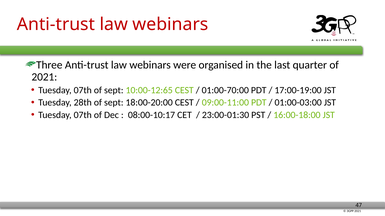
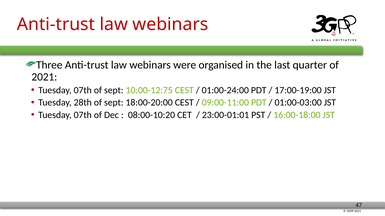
10:00-12:65: 10:00-12:65 -> 10:00-12:75 (149, 90)
01:00-70:00: 01:00-70:00 -> 01:00-24:00 (225, 90)
08:00-10:17: 08:00-10:17 -> 08:00-10:20 (151, 115)
23:00-01:30: 23:00-01:30 -> 23:00-01:01 (226, 115)
